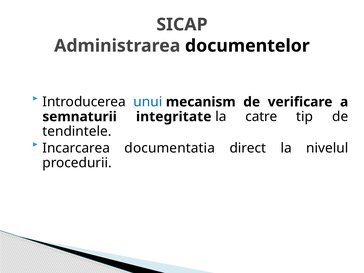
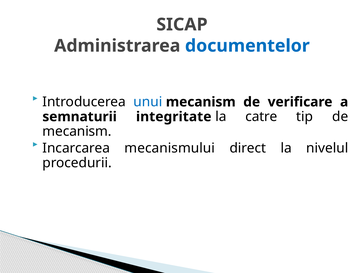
documentelor colour: black -> blue (247, 46)
tendintele: tendintele -> mecanism (77, 131)
documentatia: documentatia -> mecanismului (170, 148)
